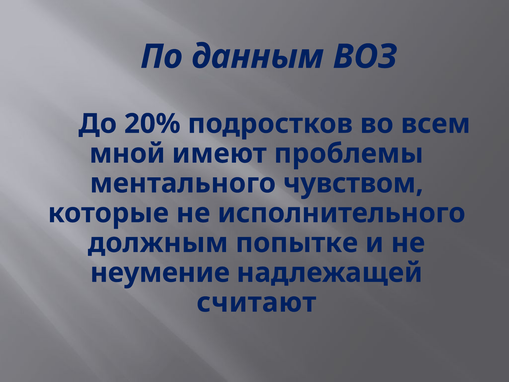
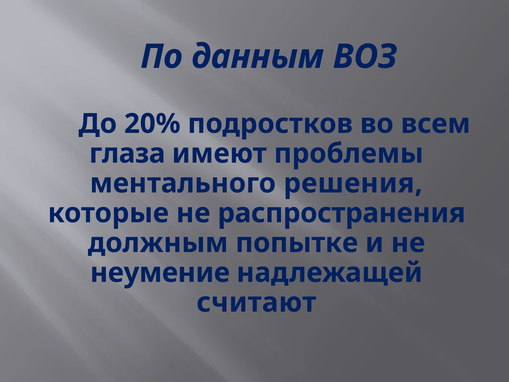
мной: мной -> глаза (127, 153)
чувством: чувством -> решения (353, 183)
исполнительного: исполнительного -> распространения (341, 213)
